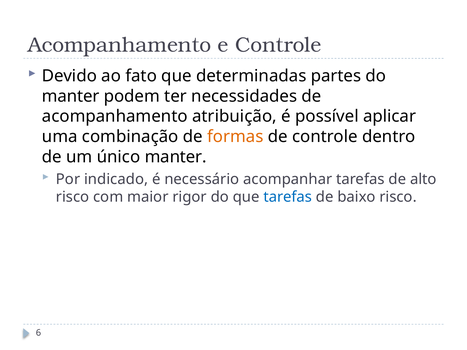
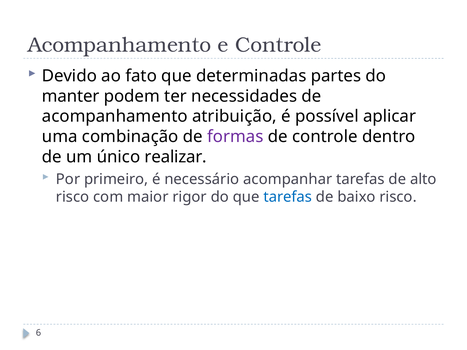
formas colour: orange -> purple (235, 137)
único manter: manter -> realizar (176, 157)
indicado: indicado -> primeiro (116, 179)
